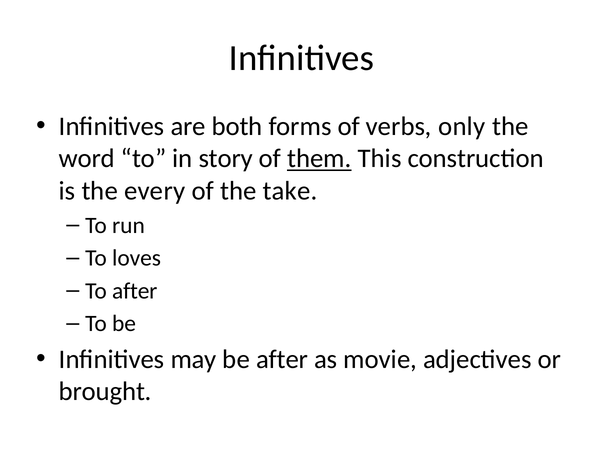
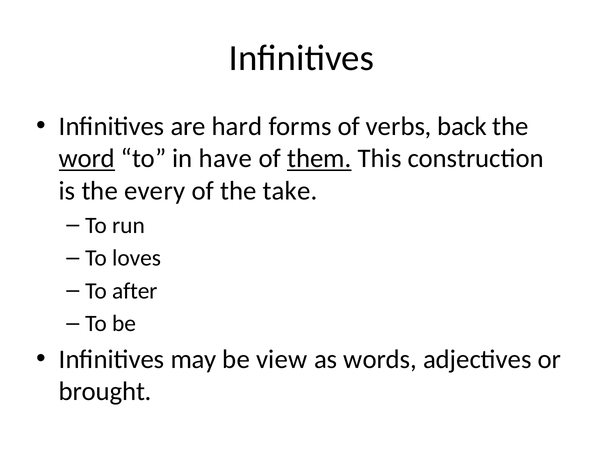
both: both -> hard (237, 127)
only: only -> back (462, 127)
word underline: none -> present (87, 159)
story: story -> have (225, 159)
be after: after -> view (282, 360)
movie: movie -> words (380, 360)
